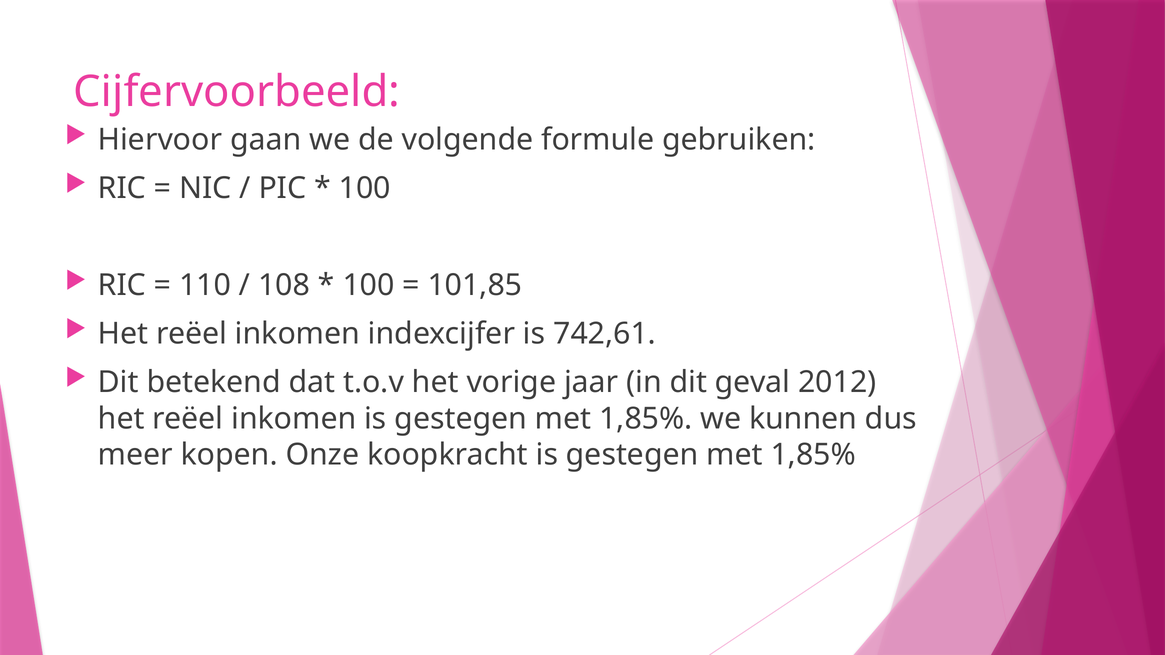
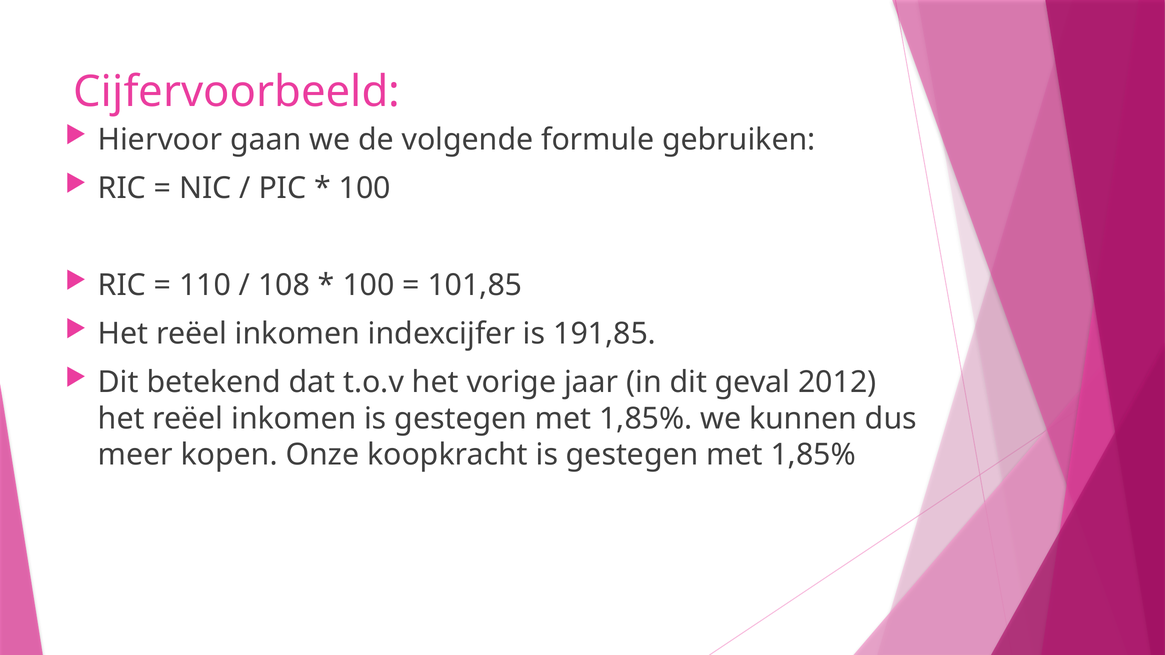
742,61: 742,61 -> 191,85 (605, 334)
